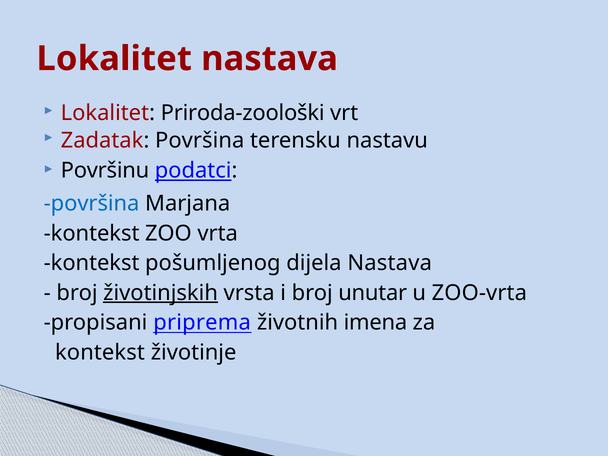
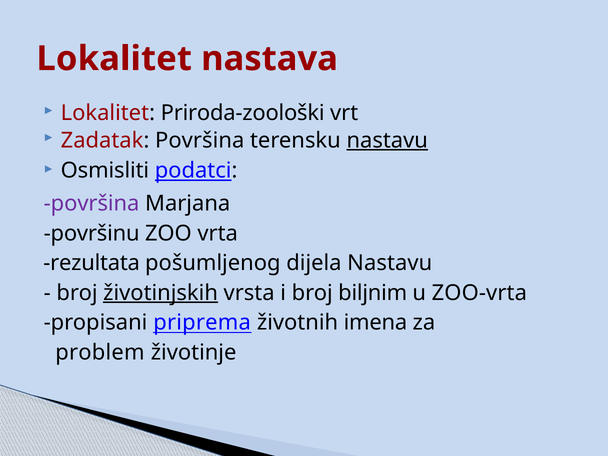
nastavu underline: none -> present (387, 140)
Površinu: Površinu -> Osmisliti (105, 170)
površina colour: blue -> purple (92, 204)
kontekst: kontekst -> površinu (92, 233)
kontekst: kontekst -> rezultata (92, 263)
dijela Nastava: Nastava -> Nastavu (390, 263)
unutar: unutar -> biljnim (373, 293)
kontekst: kontekst -> problem (100, 353)
